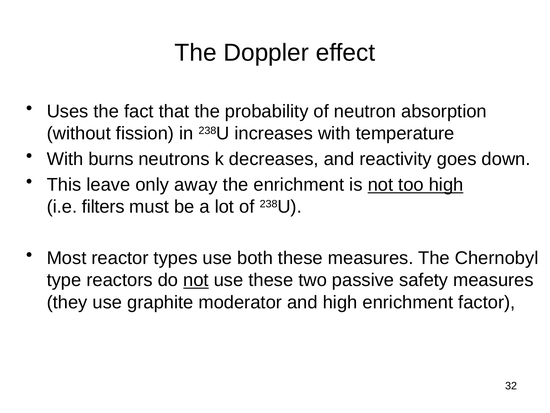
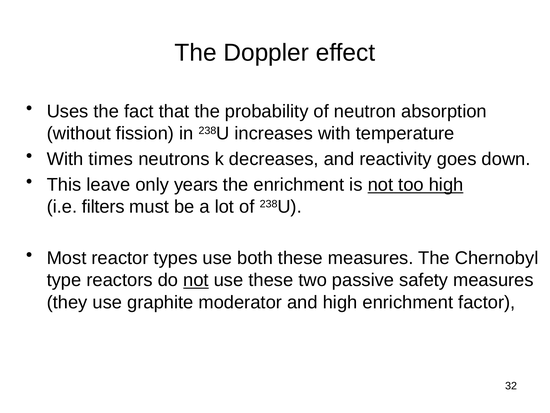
burns: burns -> times (111, 159)
away: away -> years (196, 185)
